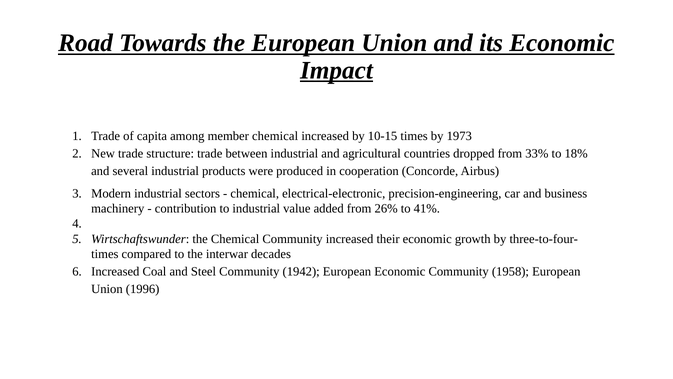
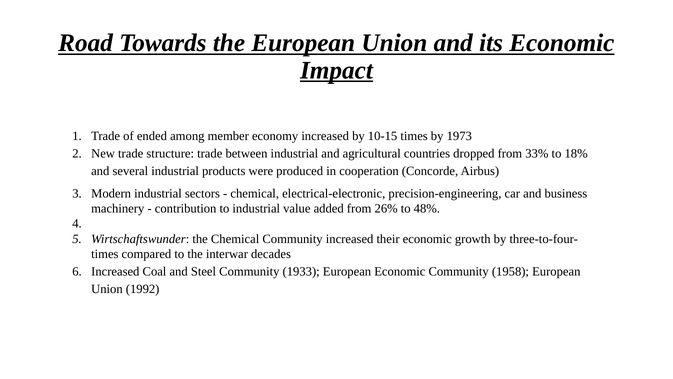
capita: capita -> ended (152, 136)
member chemical: chemical -> economy (275, 136)
41%: 41% -> 48% (427, 208)
1942: 1942 -> 1933 (301, 271)
1996: 1996 -> 1992 (143, 289)
